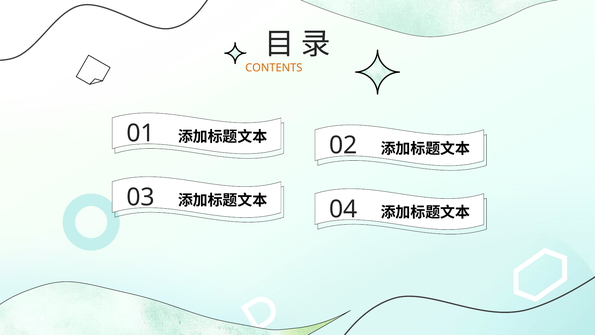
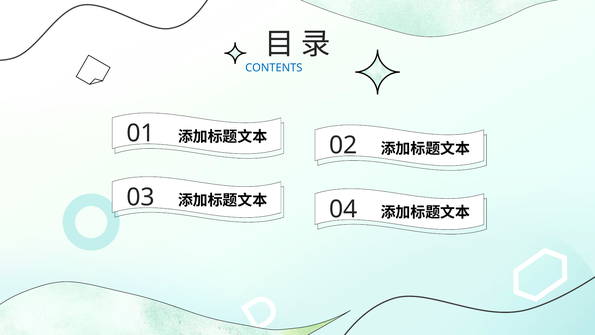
CONTENTS colour: orange -> blue (274, 68)
